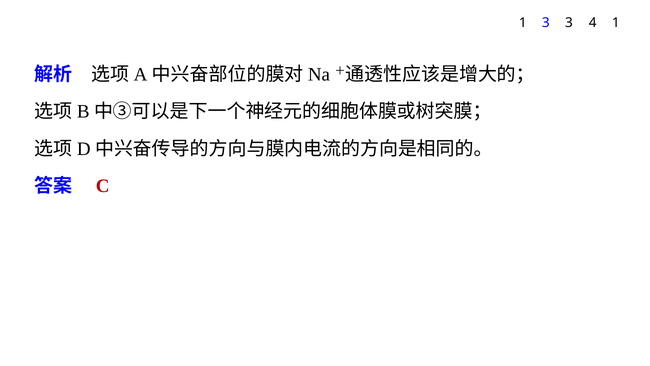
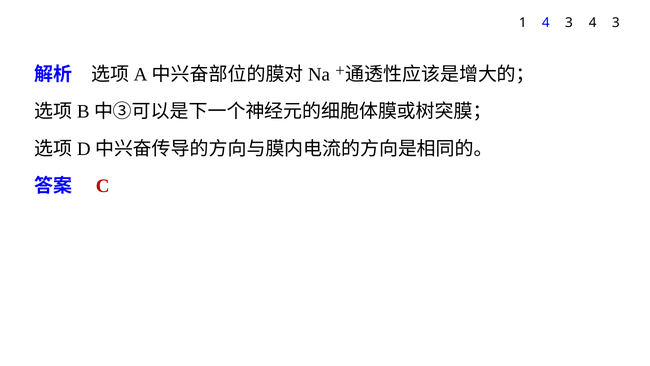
1 3: 3 -> 4 (546, 23)
3 4 1: 1 -> 3 (616, 23)
